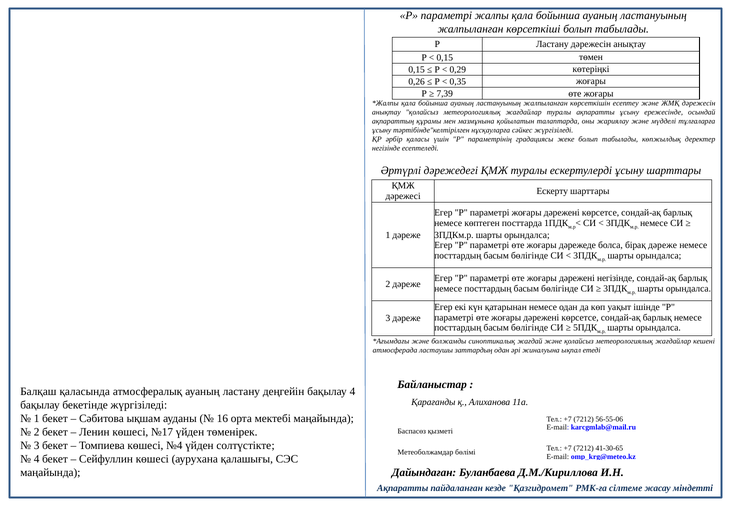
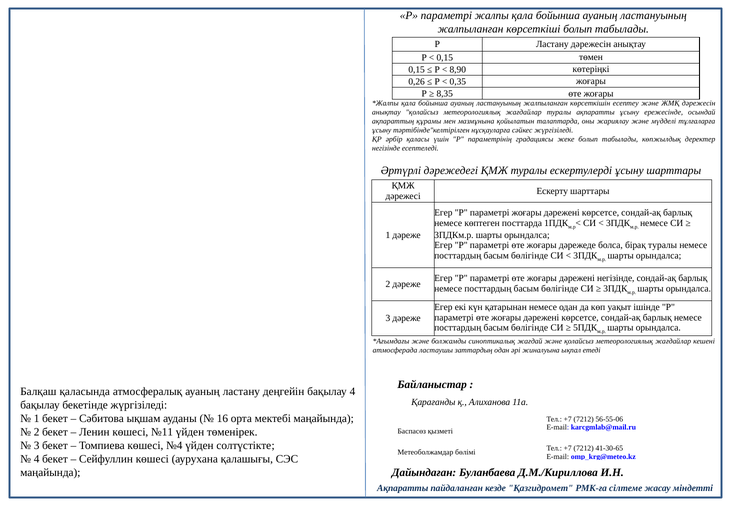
0,29: 0,29 -> 8,90 (458, 70)
7,39: 7,39 -> 8,35 (445, 94)
бірақ дәреже: дәреже -> туралы (663, 245)
№17: №17 -> №11 (162, 432)
